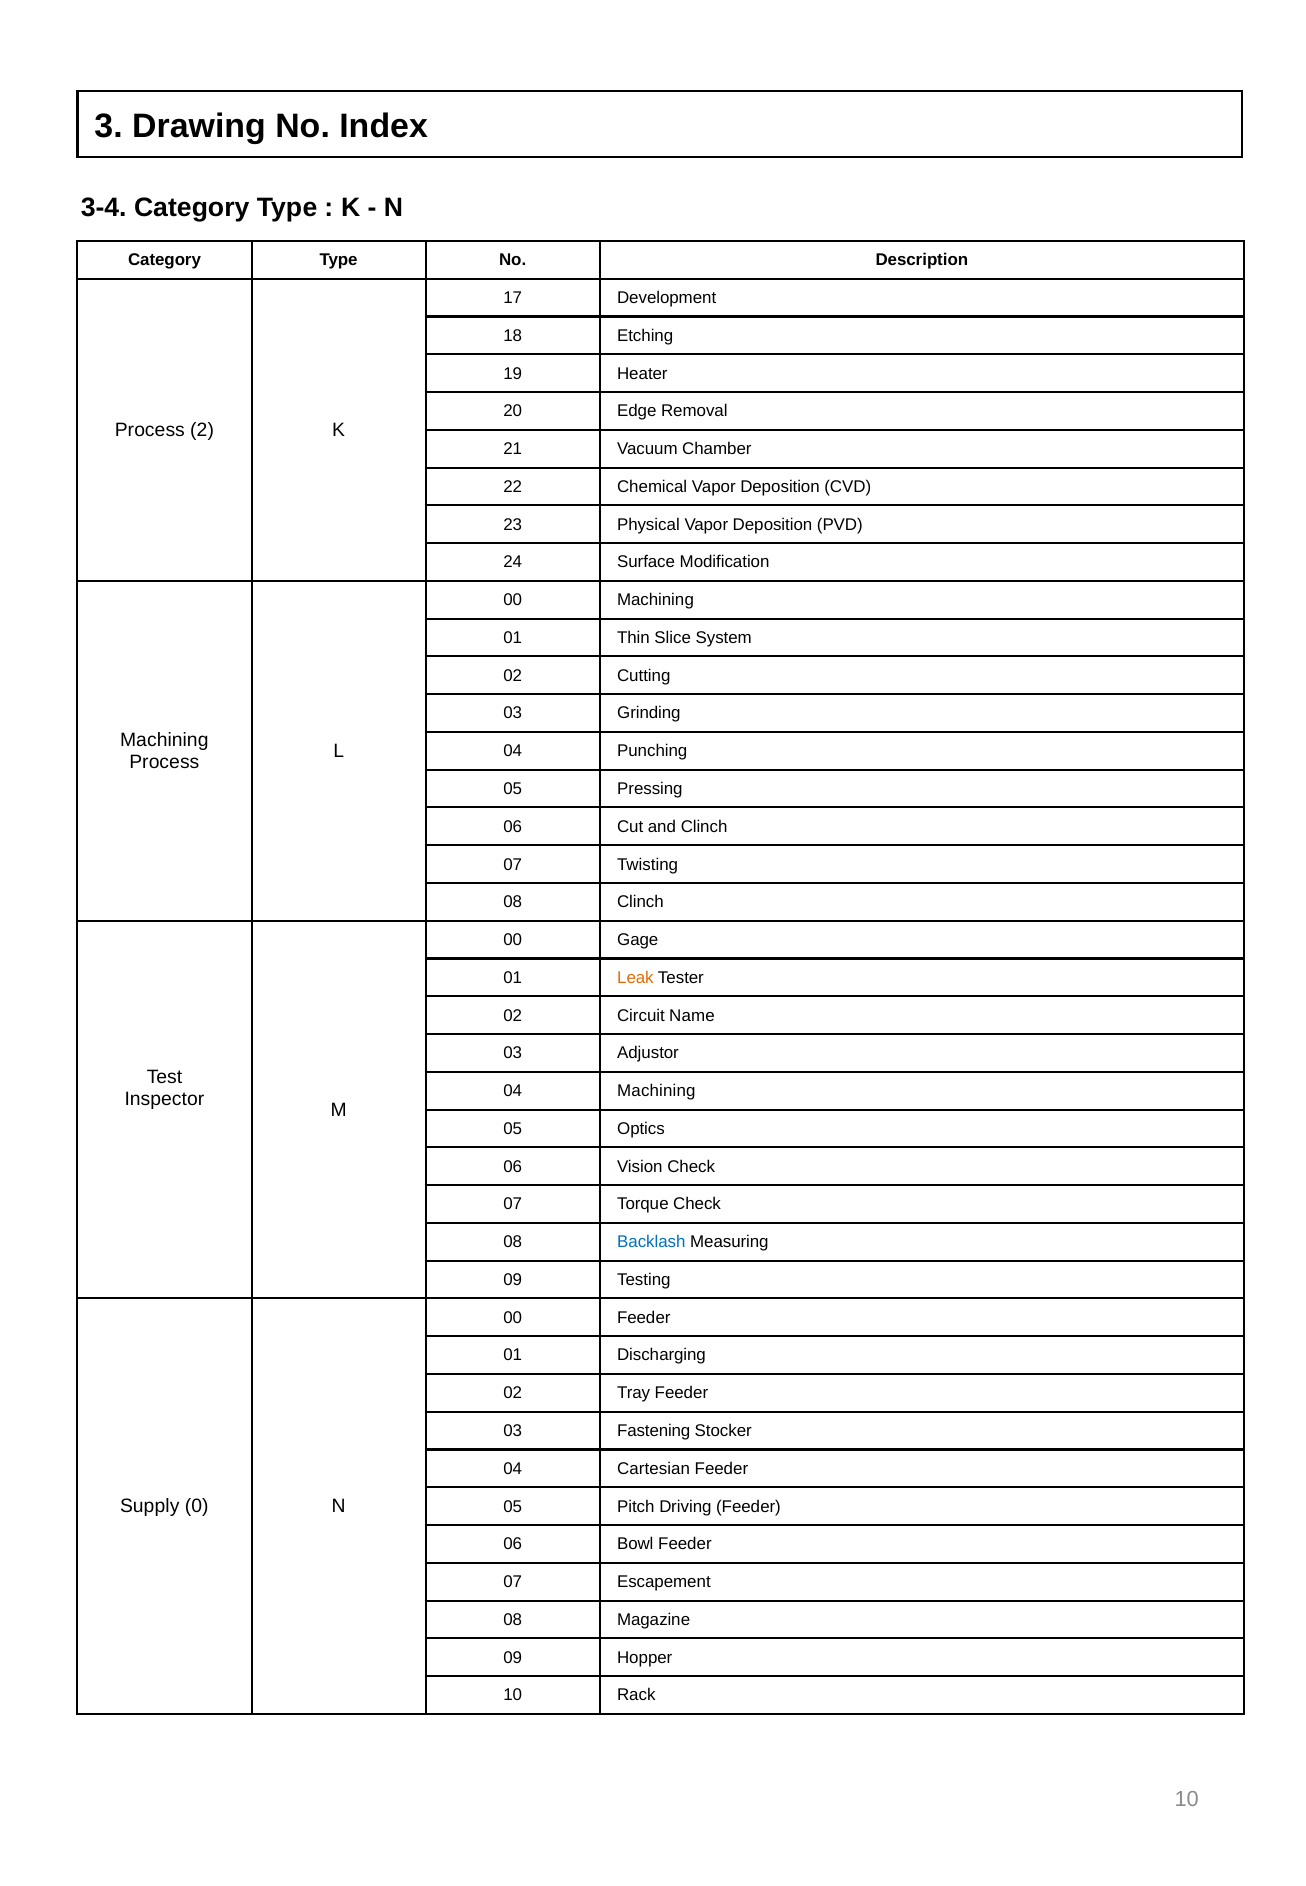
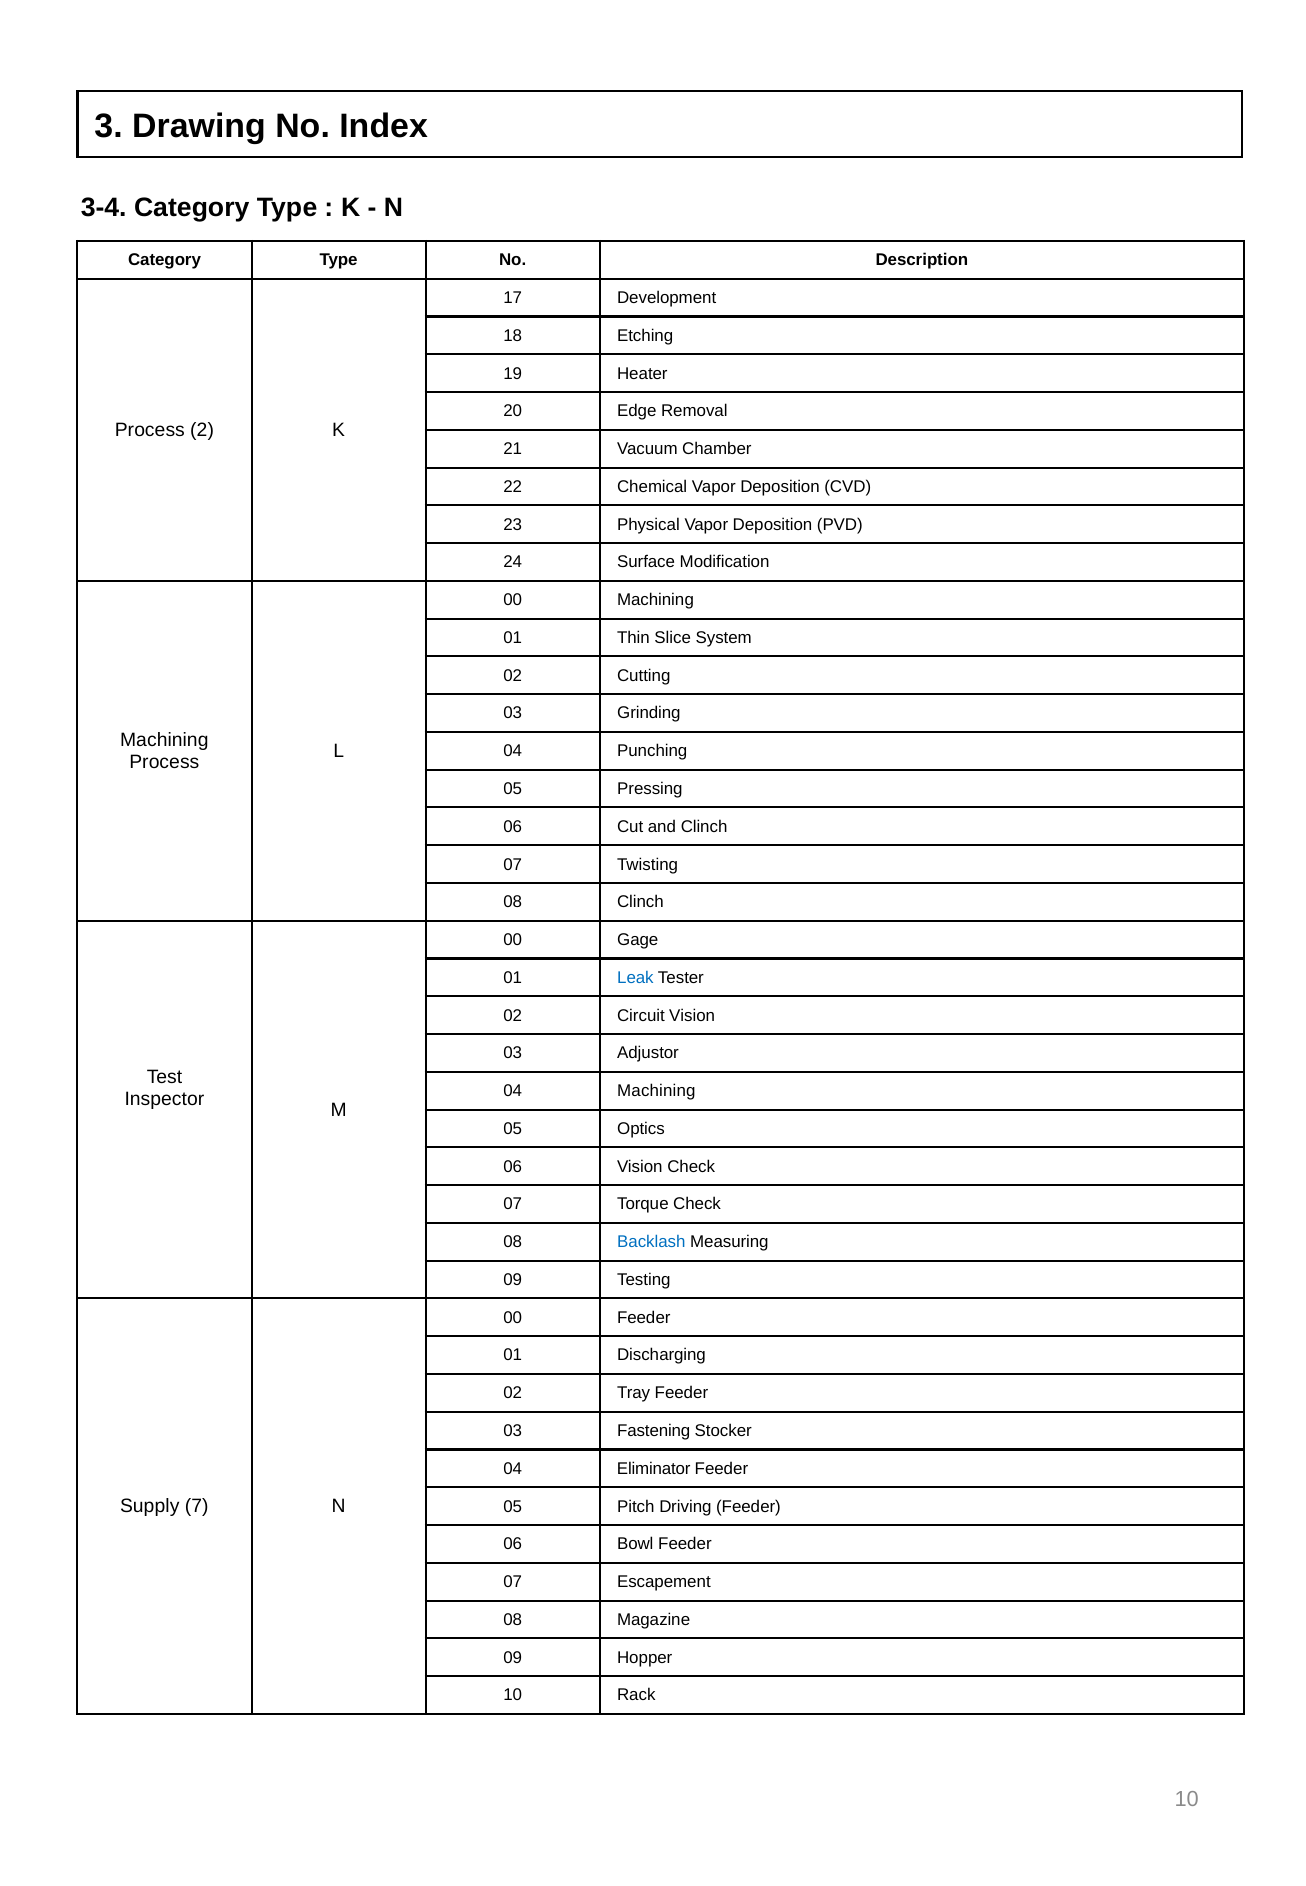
Leak colour: orange -> blue (635, 978)
Circuit Name: Name -> Vision (692, 1016)
Cartesian: Cartesian -> Eliminator (654, 1469)
0: 0 -> 7 (197, 1507)
